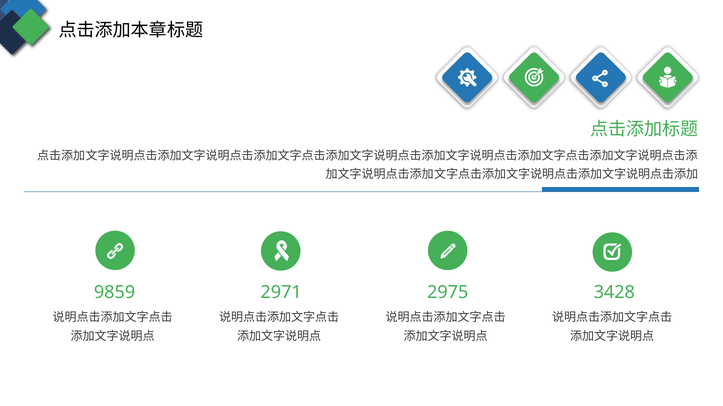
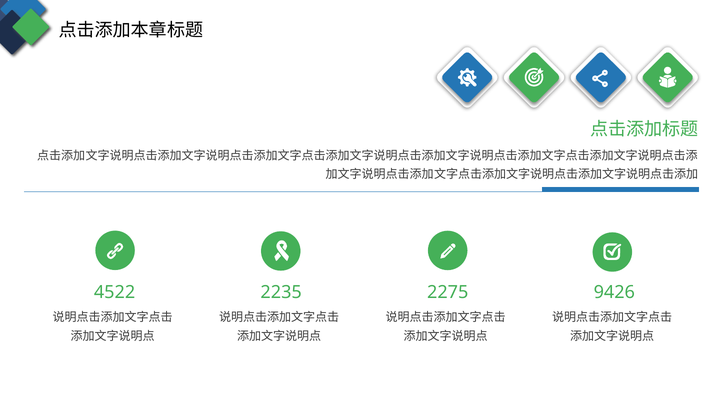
9859: 9859 -> 4522 (115, 293)
2971: 2971 -> 2235 (281, 293)
2975: 2975 -> 2275 (448, 293)
3428: 3428 -> 9426 (614, 293)
